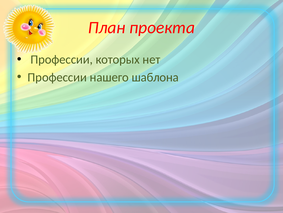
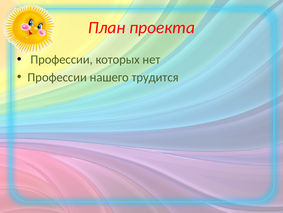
шаблона: шаблона -> трудится (155, 77)
